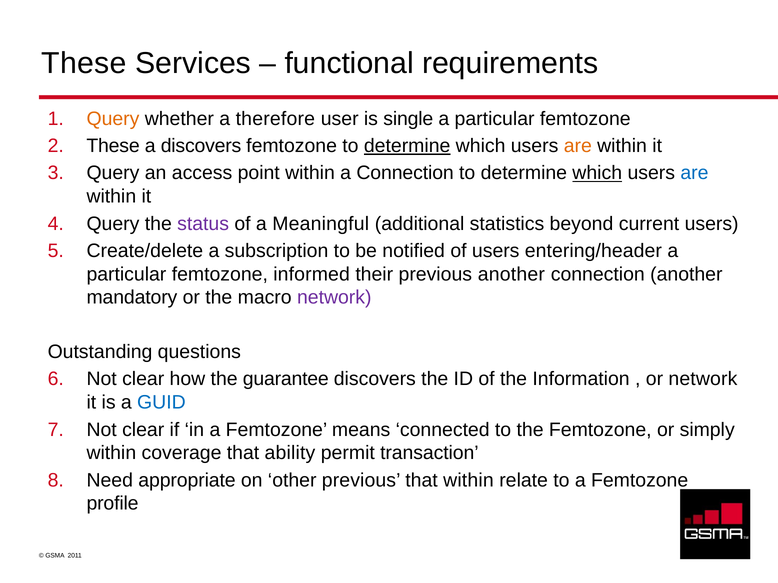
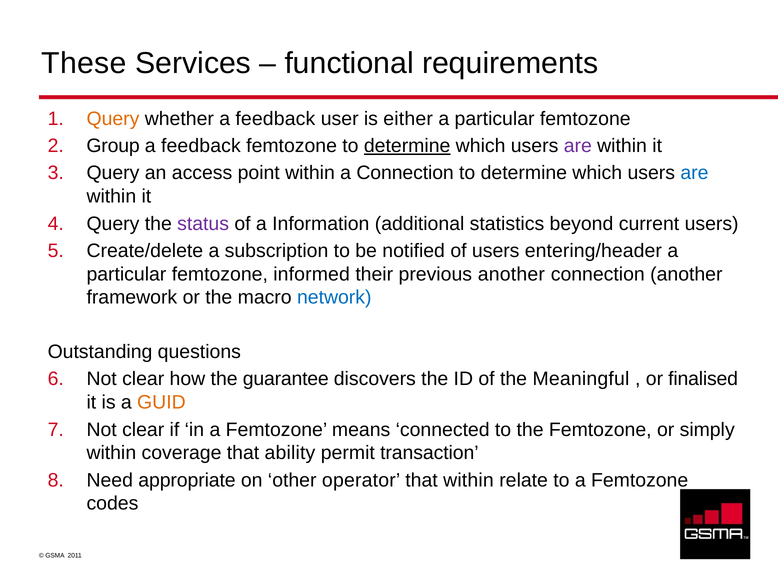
whether a therefore: therefore -> feedback (275, 119)
single: single -> either (408, 119)
These: These -> Group (113, 146)
discovers: discovers -> feedback (201, 146)
are colour: orange -> purple (578, 146)
which underline: present -> none (597, 173)
Meaningful: Meaningful -> Information (321, 224)
mandatory: mandatory -> framework (132, 298)
network colour: purple -> blue (334, 298)
Information: Information -> Meaningful (581, 379)
or network: network -> finalised (703, 379)
GUID colour: blue -> orange (161, 403)
other previous: previous -> operator (361, 481)
profile: profile -> codes (112, 504)
